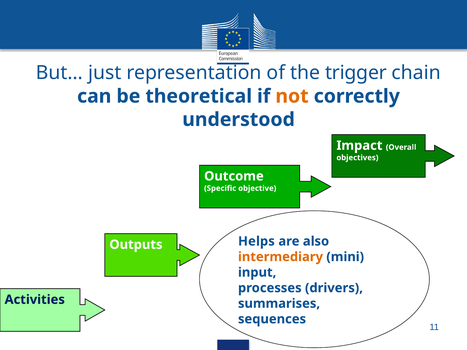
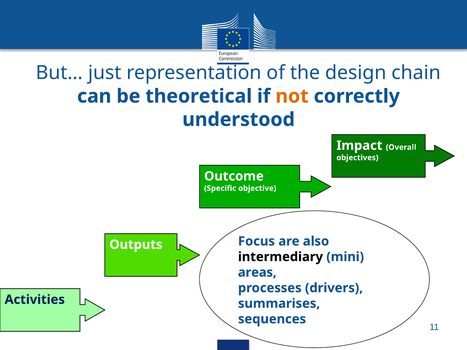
trigger: trigger -> design (356, 73)
Helps: Helps -> Focus (256, 241)
intermediary colour: orange -> black (280, 257)
input: input -> areas (257, 273)
